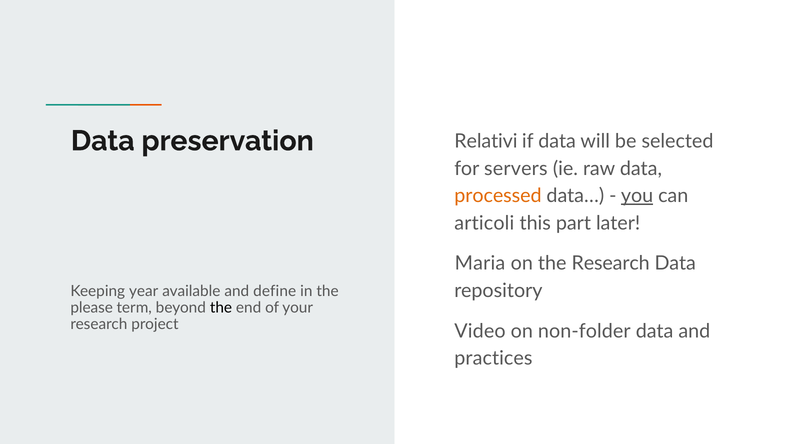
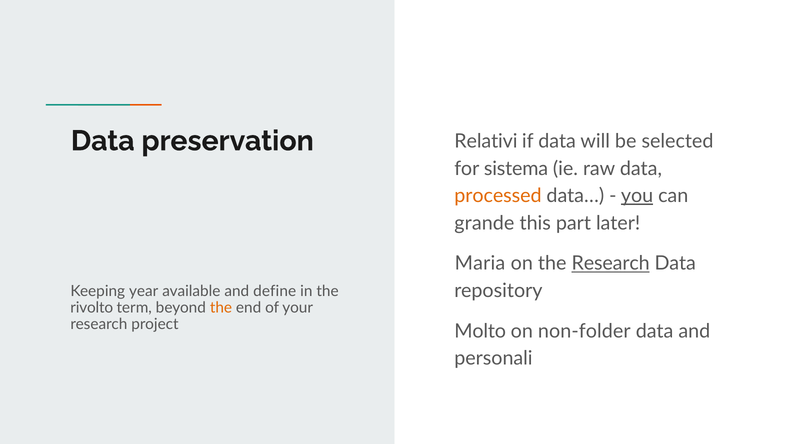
servers: servers -> sistema (516, 169)
articoli: articoli -> grande (484, 223)
Research underline: none -> present (611, 263)
please: please -> rivolto (92, 308)
the colour: black -> orange (221, 308)
Video: Video -> Molto (480, 331)
practices: practices -> personali (493, 358)
